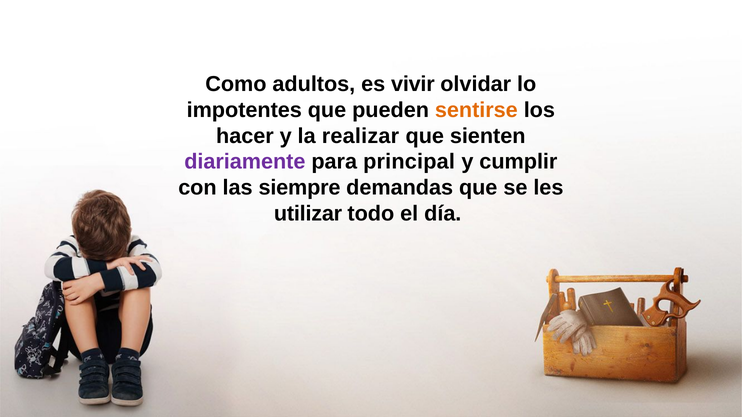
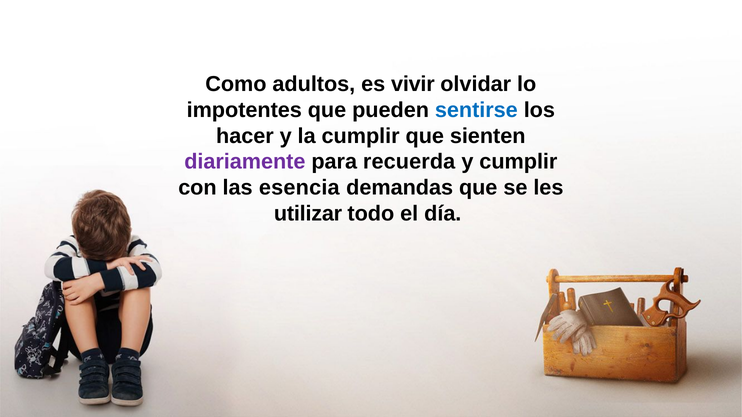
sentirse colour: orange -> blue (476, 110)
la realizar: realizar -> cumplir (361, 136)
principal: principal -> recuerda (409, 162)
siempre: siempre -> esencia (299, 188)
